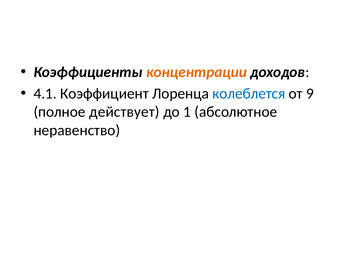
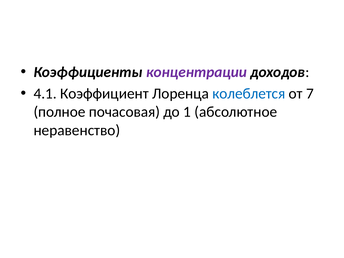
концентрации colour: orange -> purple (197, 72)
9: 9 -> 7 (310, 94)
действует: действует -> почасовая (124, 112)
